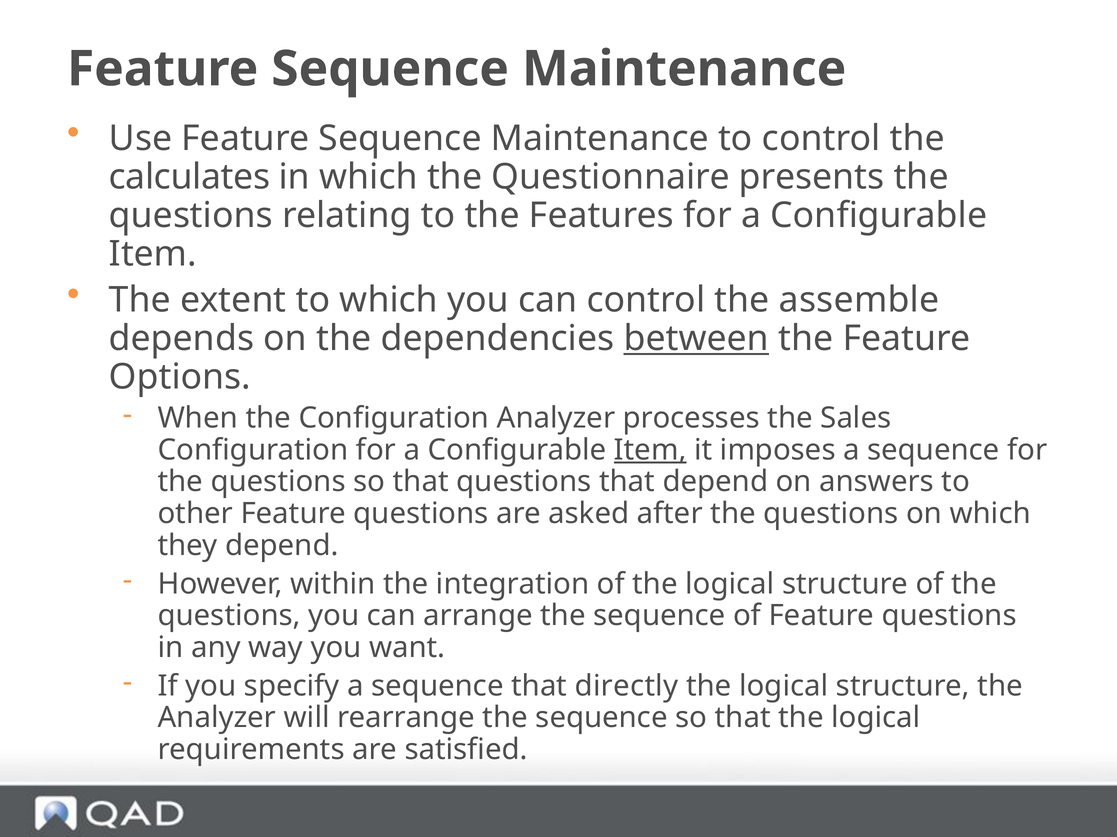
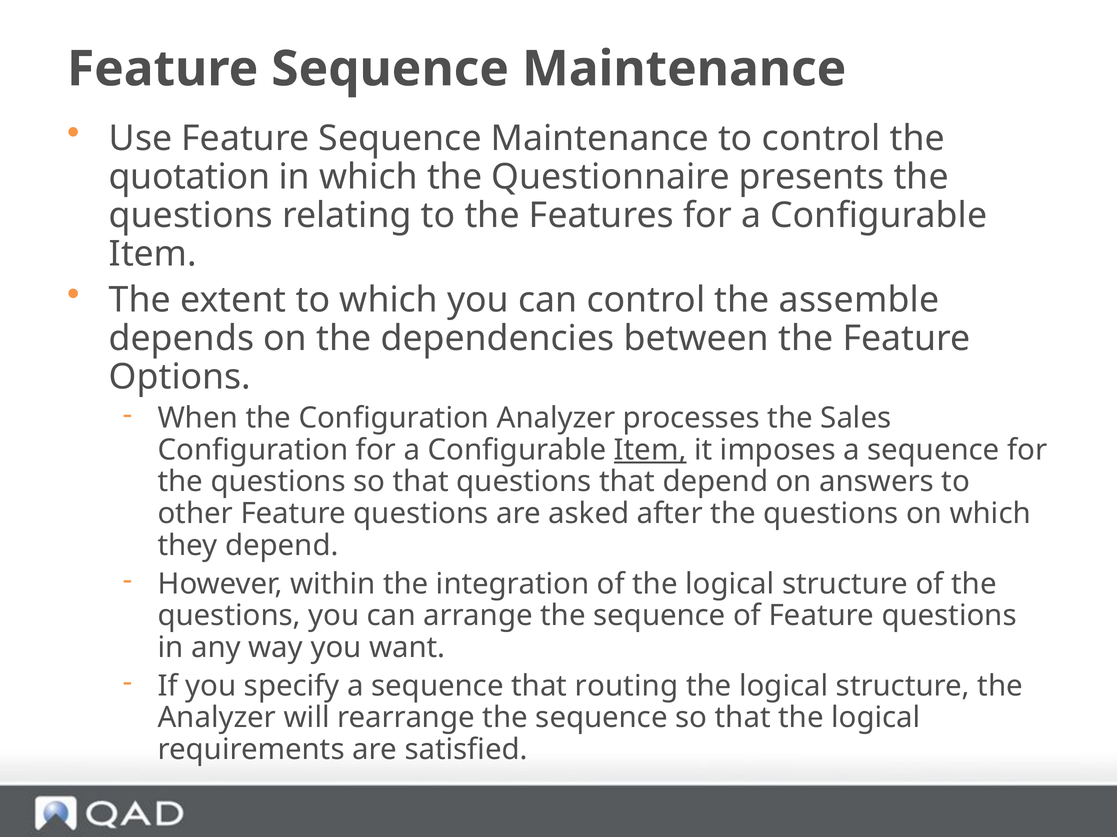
calculates: calculates -> quotation (189, 177)
between underline: present -> none (696, 339)
directly: directly -> routing (627, 687)
